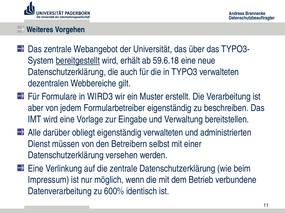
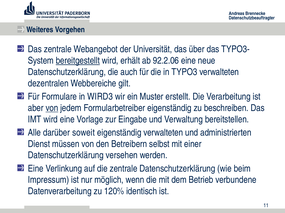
59.6.18: 59.6.18 -> 92.2.06 (166, 61)
von underline: none -> present (52, 108)
obliegt: obliegt -> soweit (84, 133)
600%: 600% -> 120% (114, 192)
